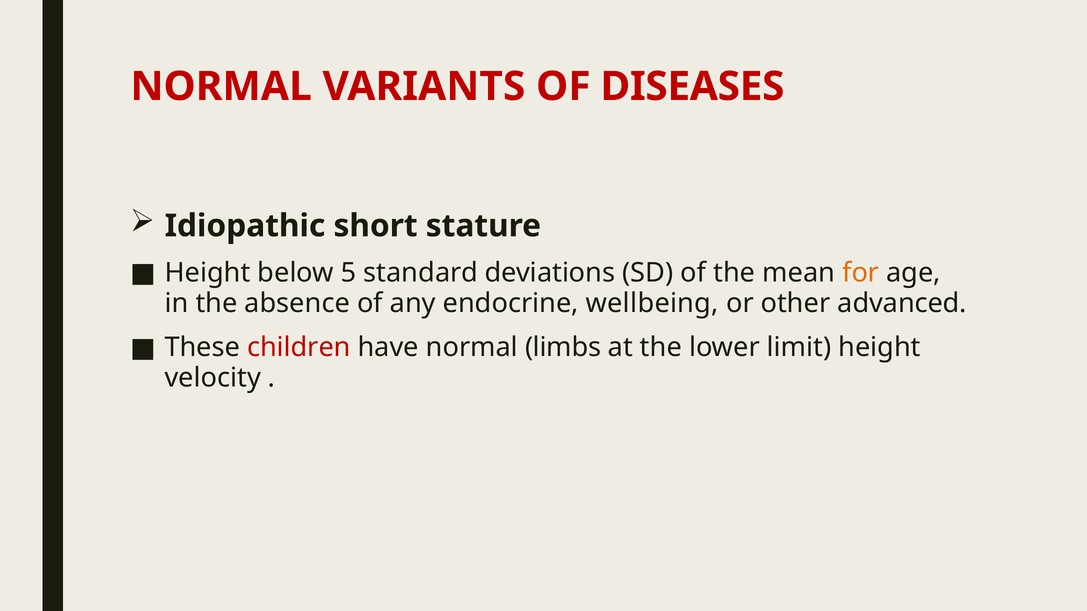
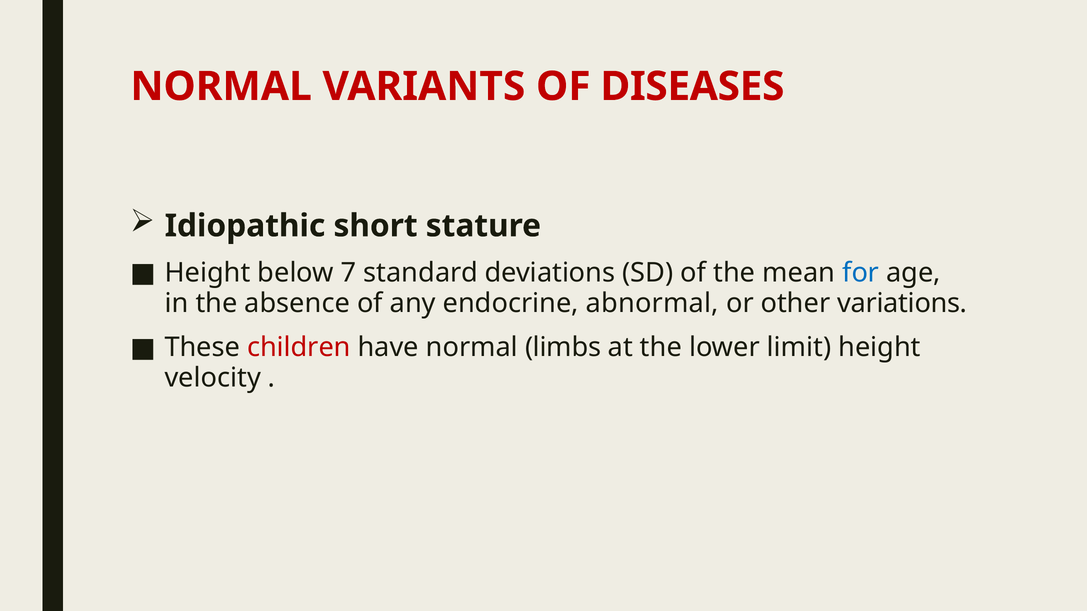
5: 5 -> 7 (349, 273)
for colour: orange -> blue (861, 273)
wellbeing: wellbeing -> abnormal (652, 303)
advanced: advanced -> variations (902, 303)
